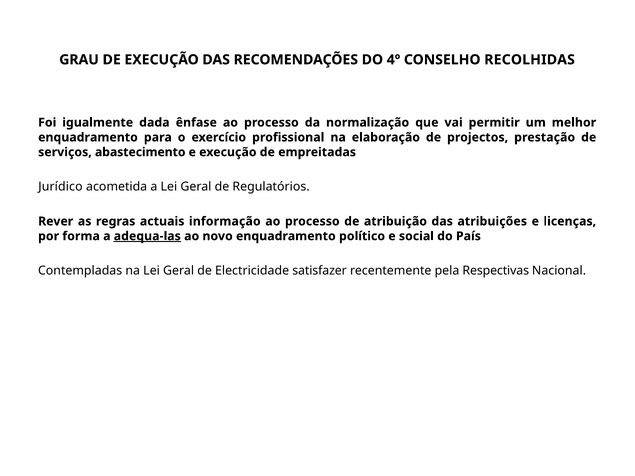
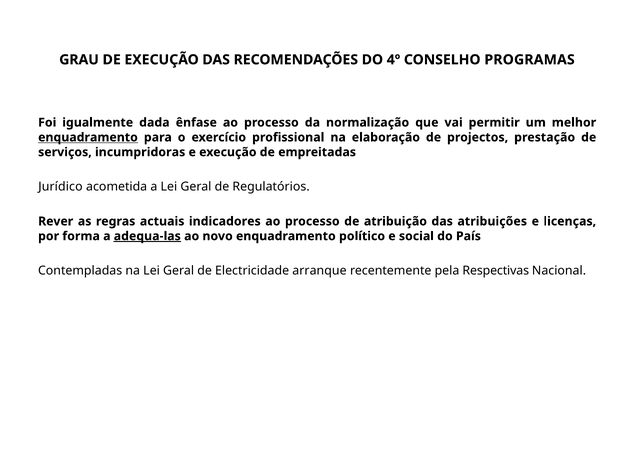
RECOLHIDAS: RECOLHIDAS -> PROGRAMAS (530, 60)
enquadramento underline: none -> present (88, 137)
abastecimento: abastecimento -> incumpridoras (140, 152)
informação: informação -> indicadores (225, 221)
satisfazer: satisfazer -> arranque (319, 271)
